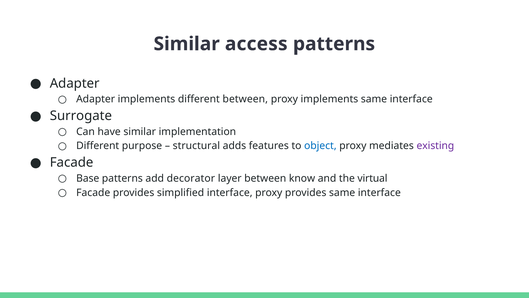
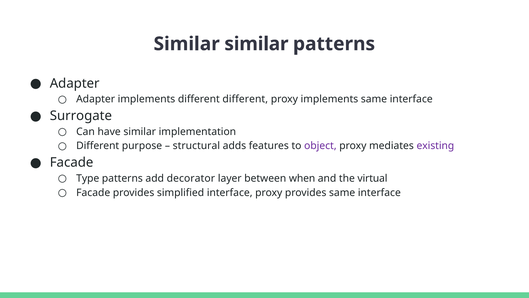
Similar access: access -> similar (256, 44)
different between: between -> different (245, 99)
object colour: blue -> purple (320, 146)
Base: Base -> Type (88, 178)
know: know -> when (302, 178)
